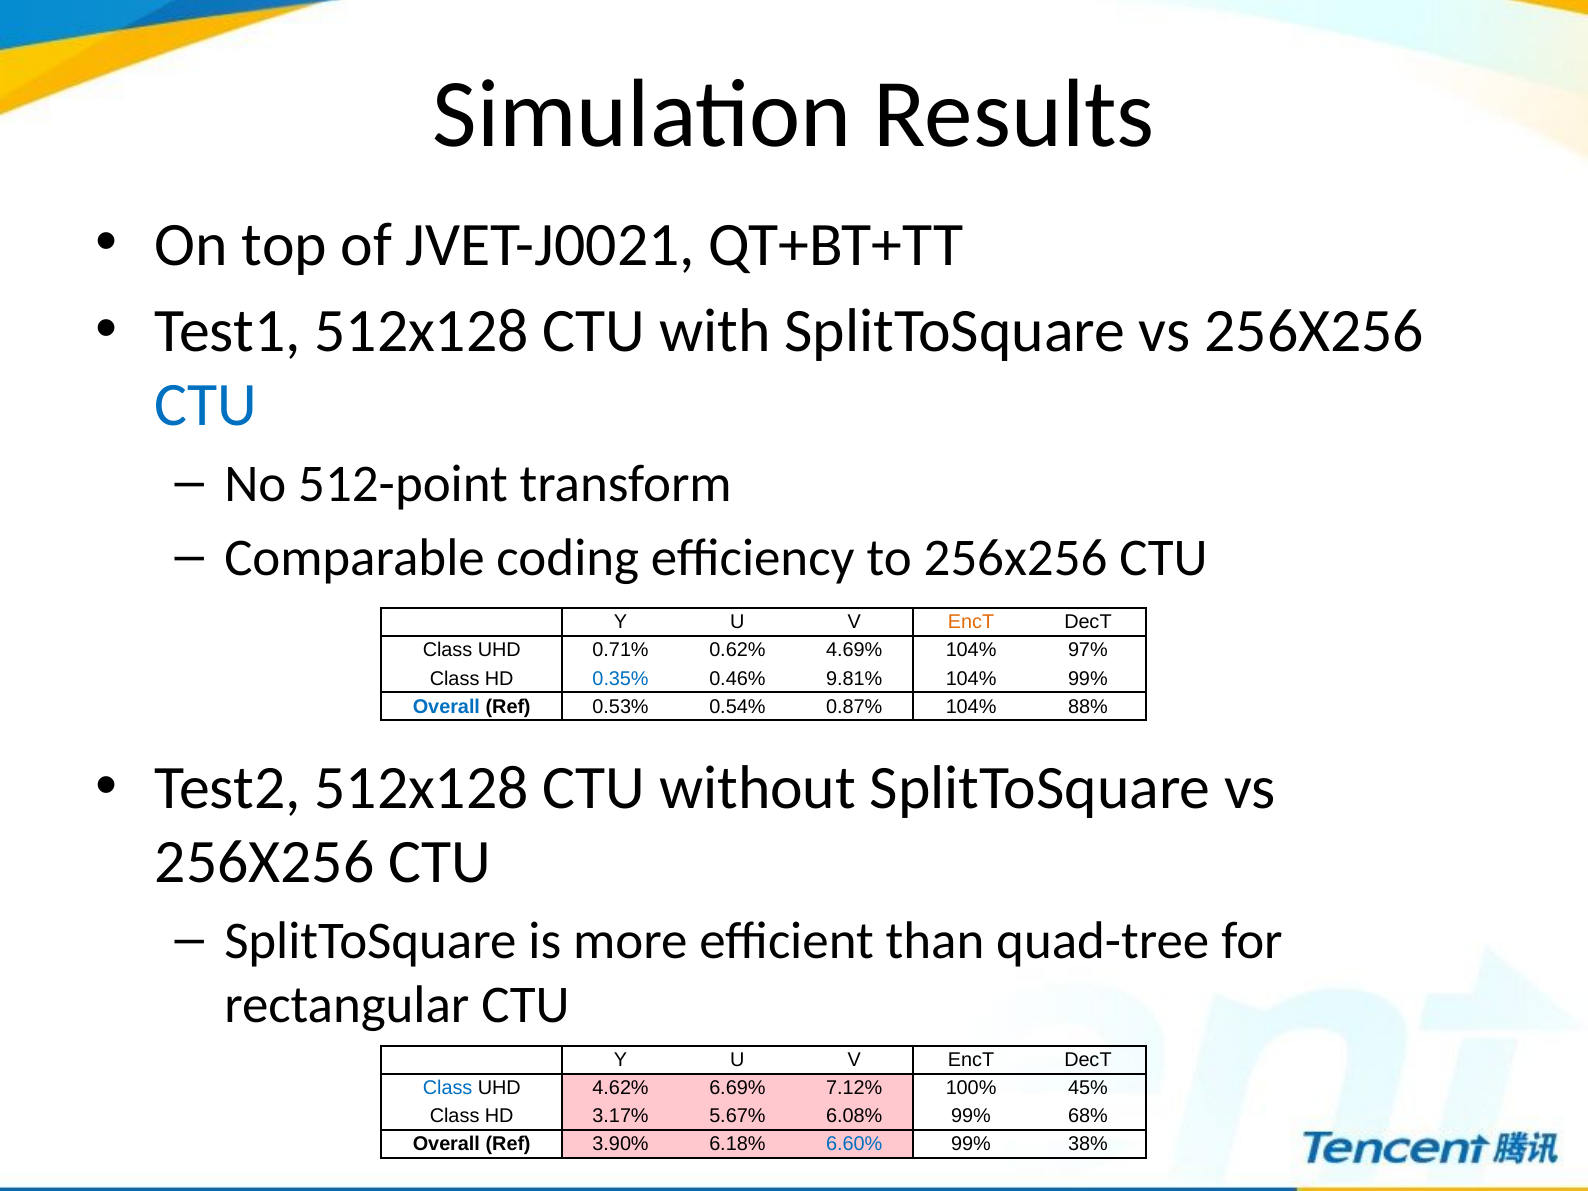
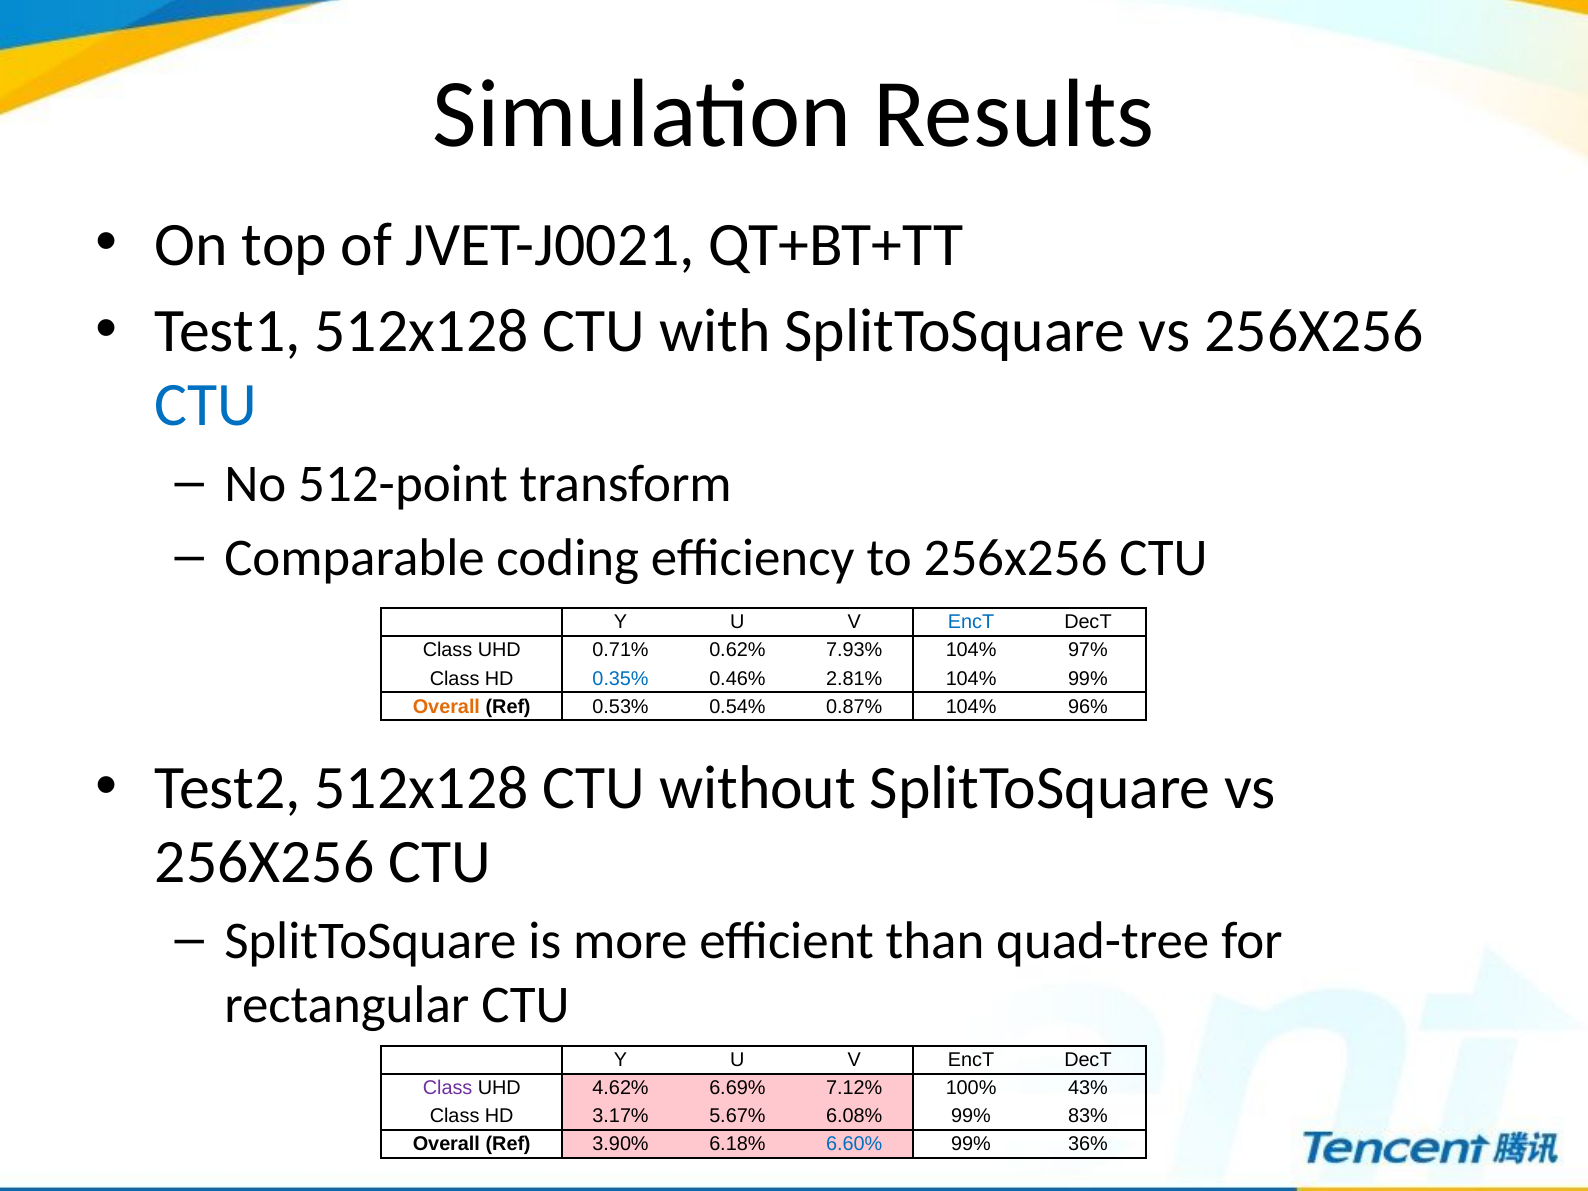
EncT colour: orange -> blue (971, 622)
4.69%: 4.69% -> 7.93% (854, 650)
9.81%: 9.81% -> 2.81% (854, 678)
Overall colour: blue -> orange (446, 707)
88%: 88% -> 96% (1088, 707)
Class colour: blue -> purple (448, 1088)
45%: 45% -> 43% (1088, 1088)
68%: 68% -> 83% (1088, 1116)
38%: 38% -> 36% (1088, 1144)
